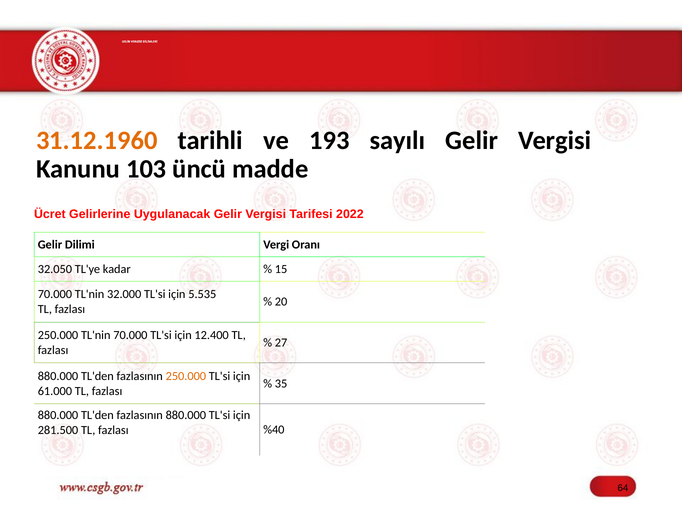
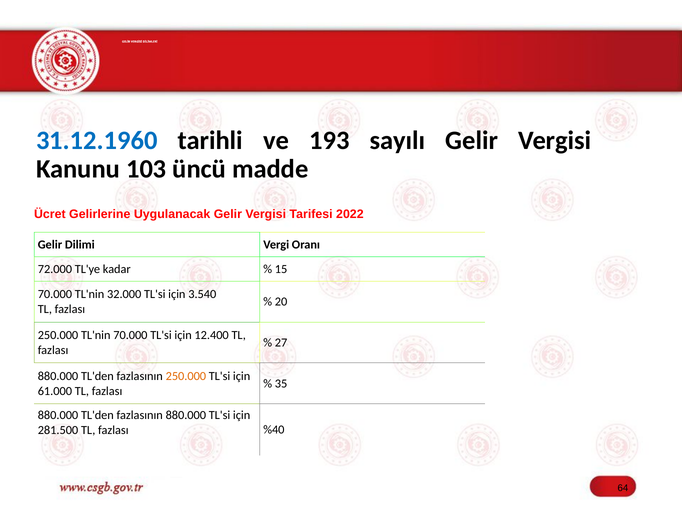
31.12.1960 colour: orange -> blue (97, 141)
32.050: 32.050 -> 72.000 (55, 269)
5.535: 5.535 -> 3.540 (202, 295)
